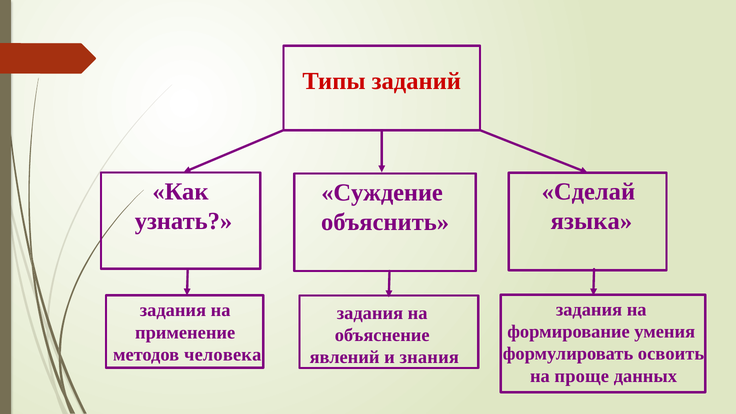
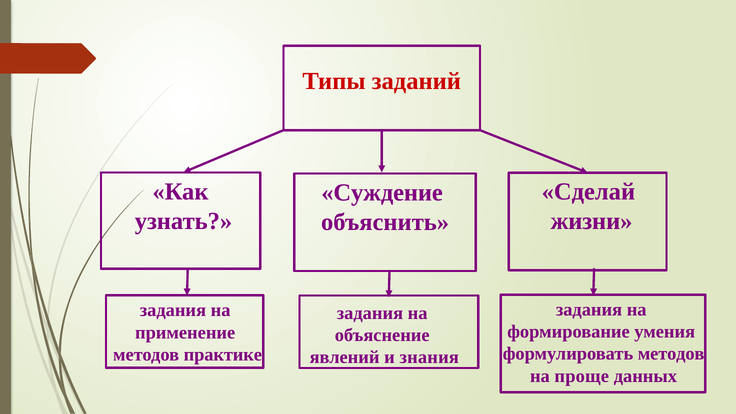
языка: языка -> жизни (592, 221)
формулировать освоить: освоить -> методов (671, 354)
человека: человека -> практике (223, 355)
